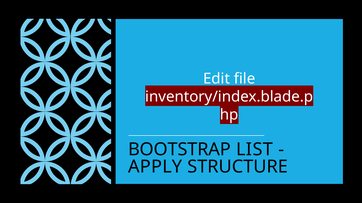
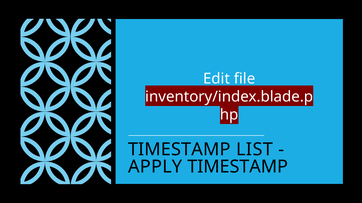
BOOTSTRAP: BOOTSTRAP -> TIMESTAMP (179, 150)
APPLY STRUCTURE: STRUCTURE -> TIMESTAMP (238, 167)
